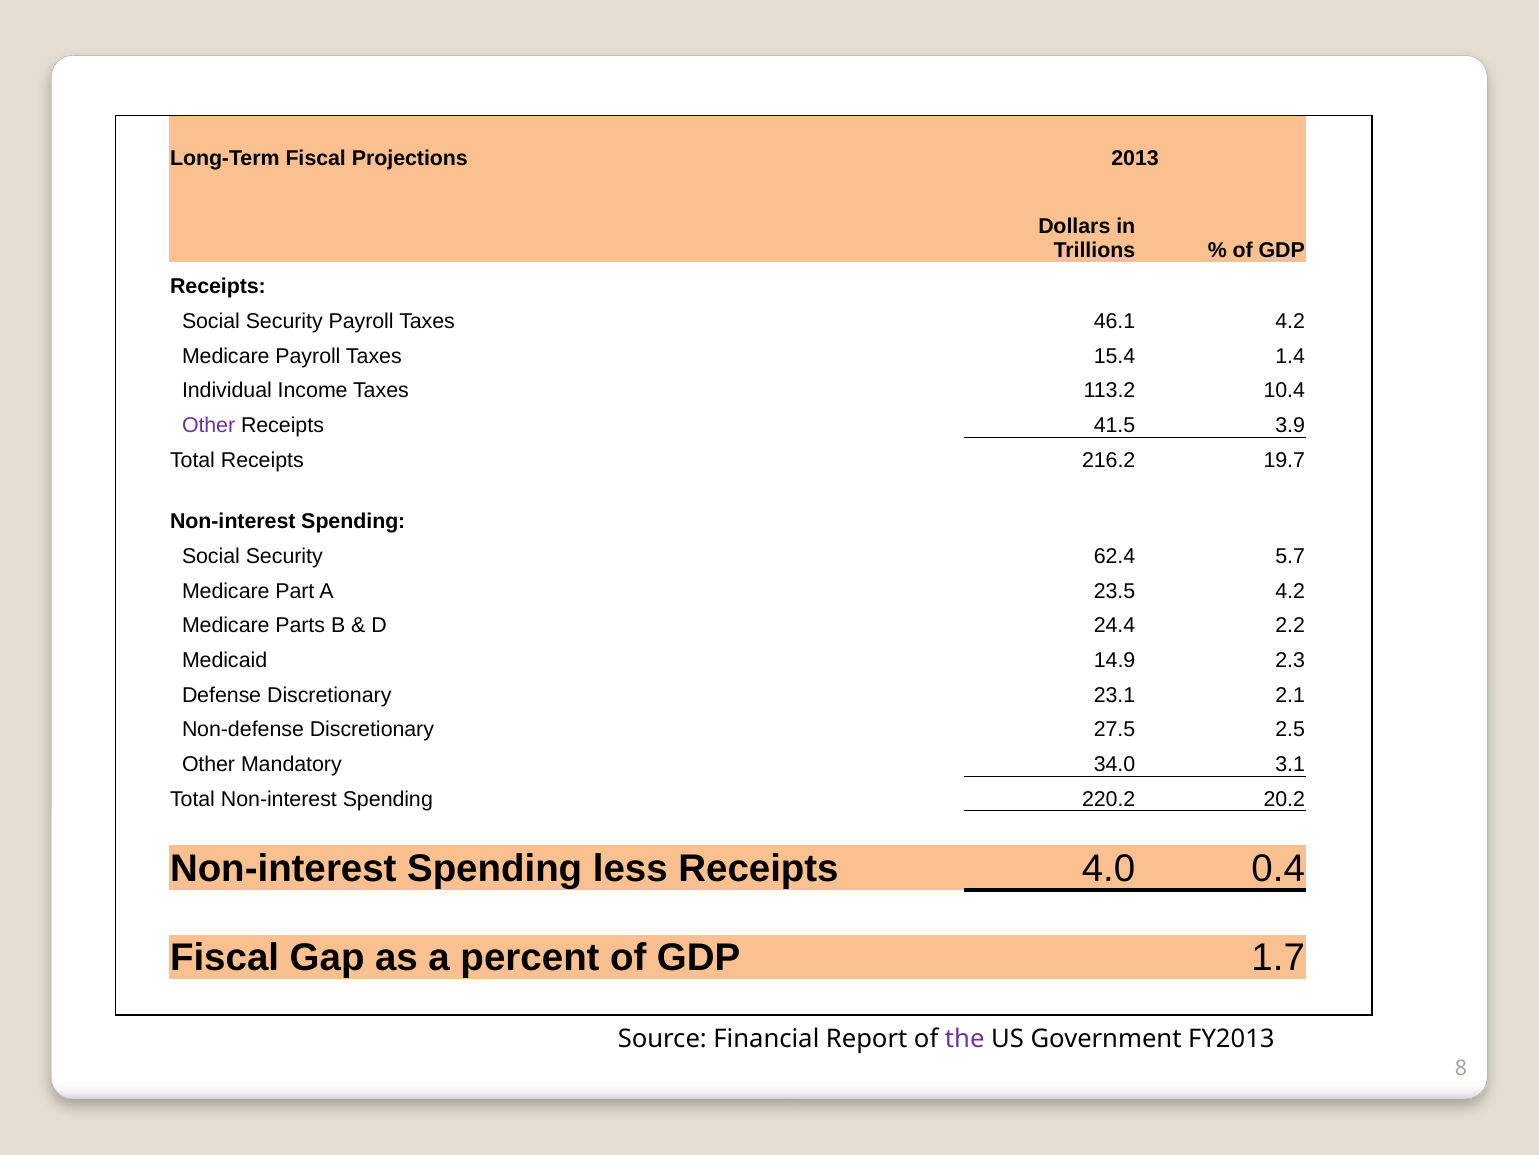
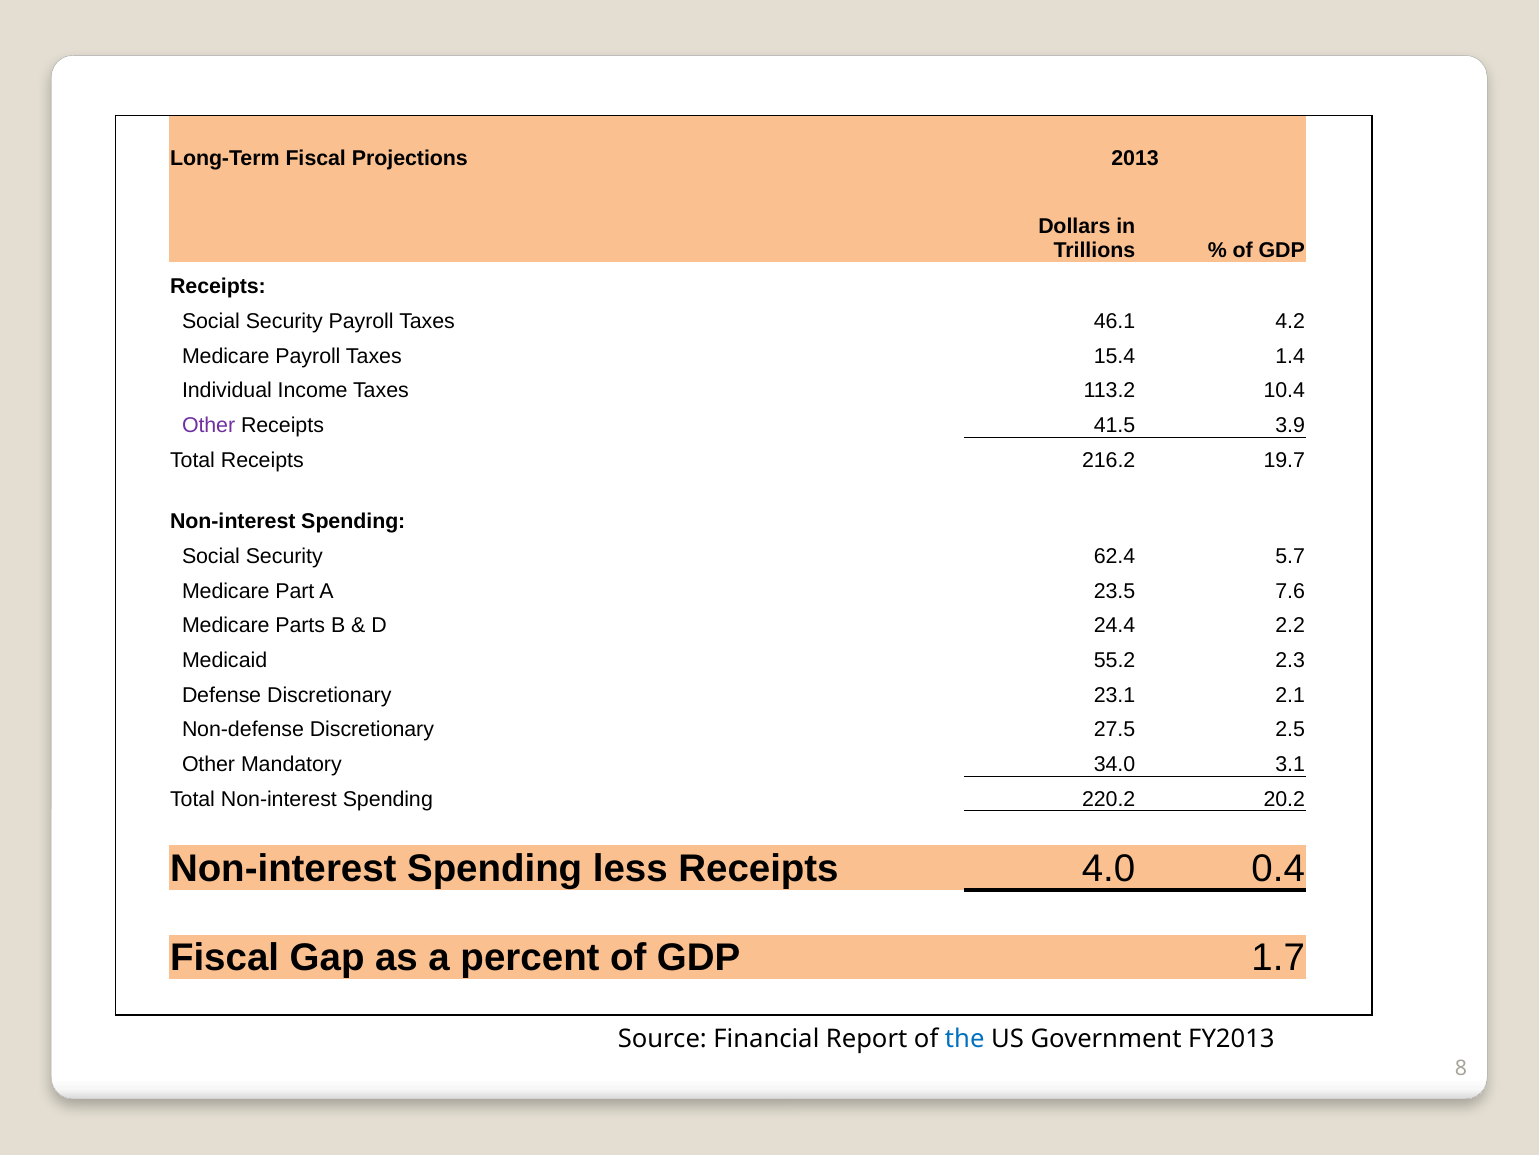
23.5 4.2: 4.2 -> 7.6 (1290, 591)
14.9: 14.9 -> 55.2 (1115, 660)
the colour: purple -> blue (965, 1038)
